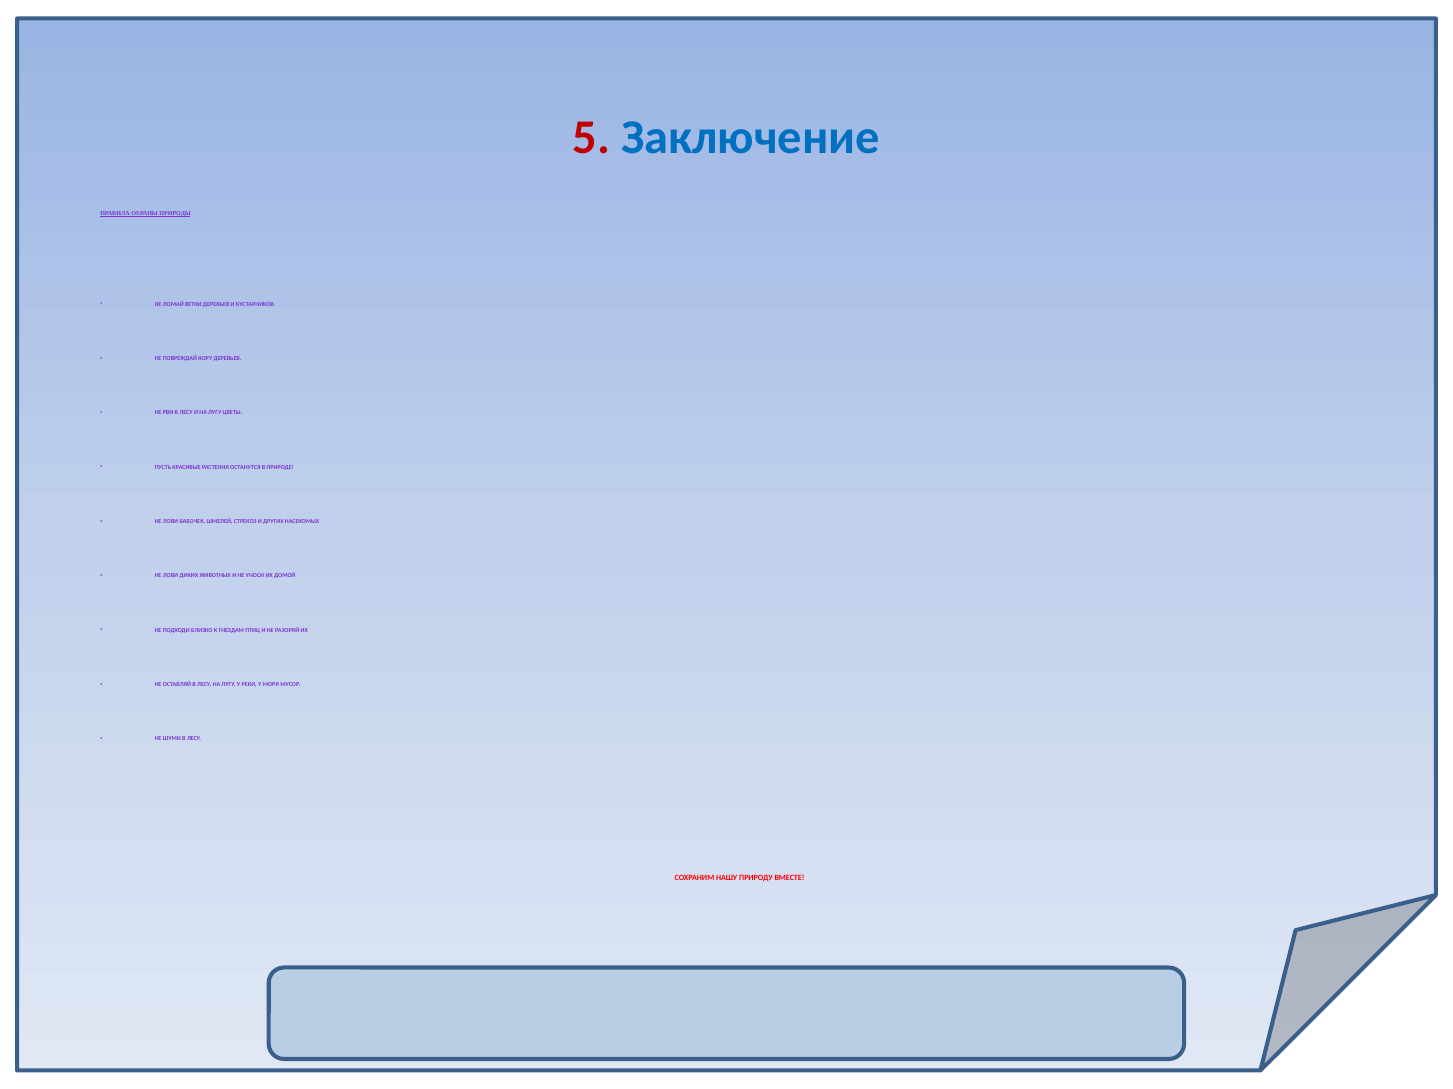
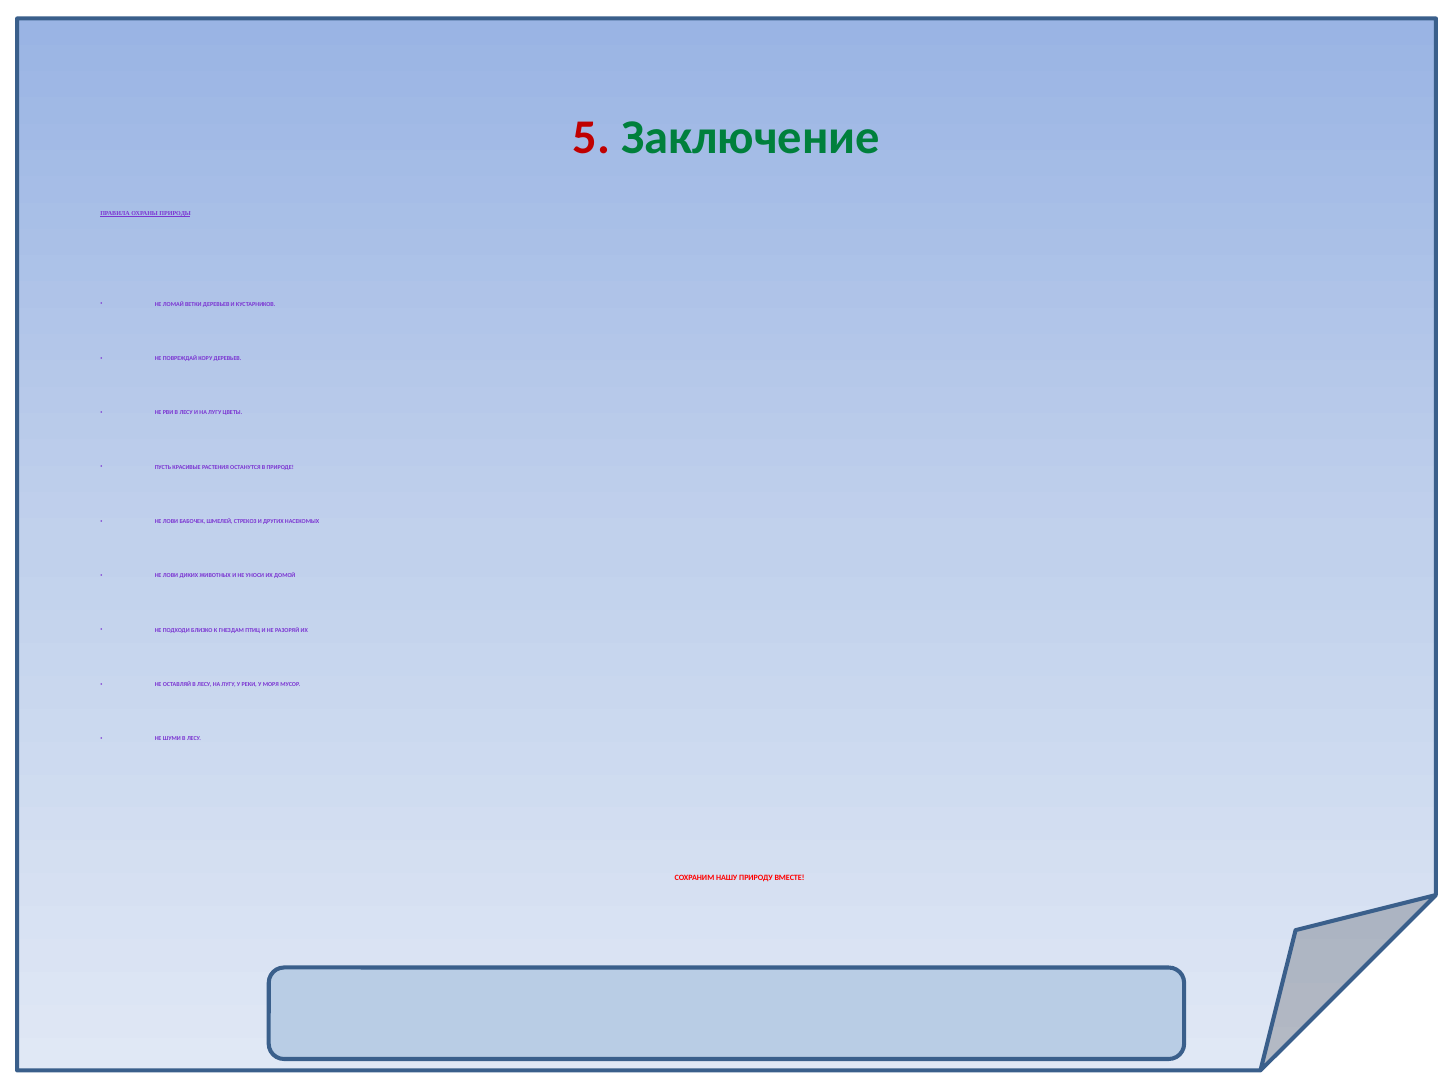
Заключение colour: blue -> green (751, 138)
